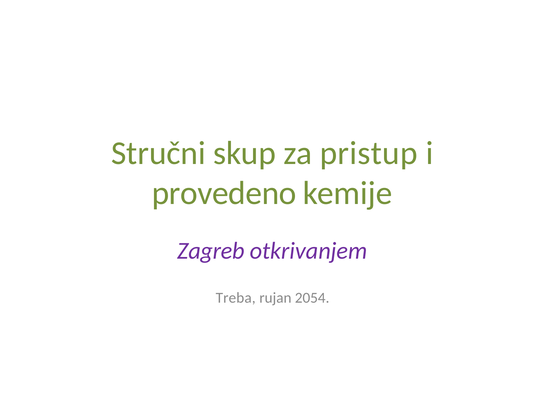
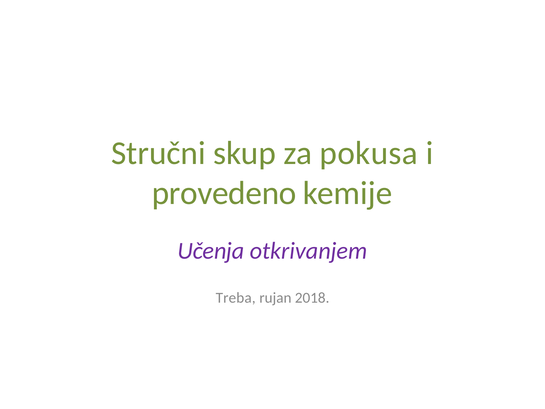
pristup: pristup -> pokusa (369, 153)
Zagreb: Zagreb -> Učenja (211, 251)
2054: 2054 -> 2018 (312, 298)
